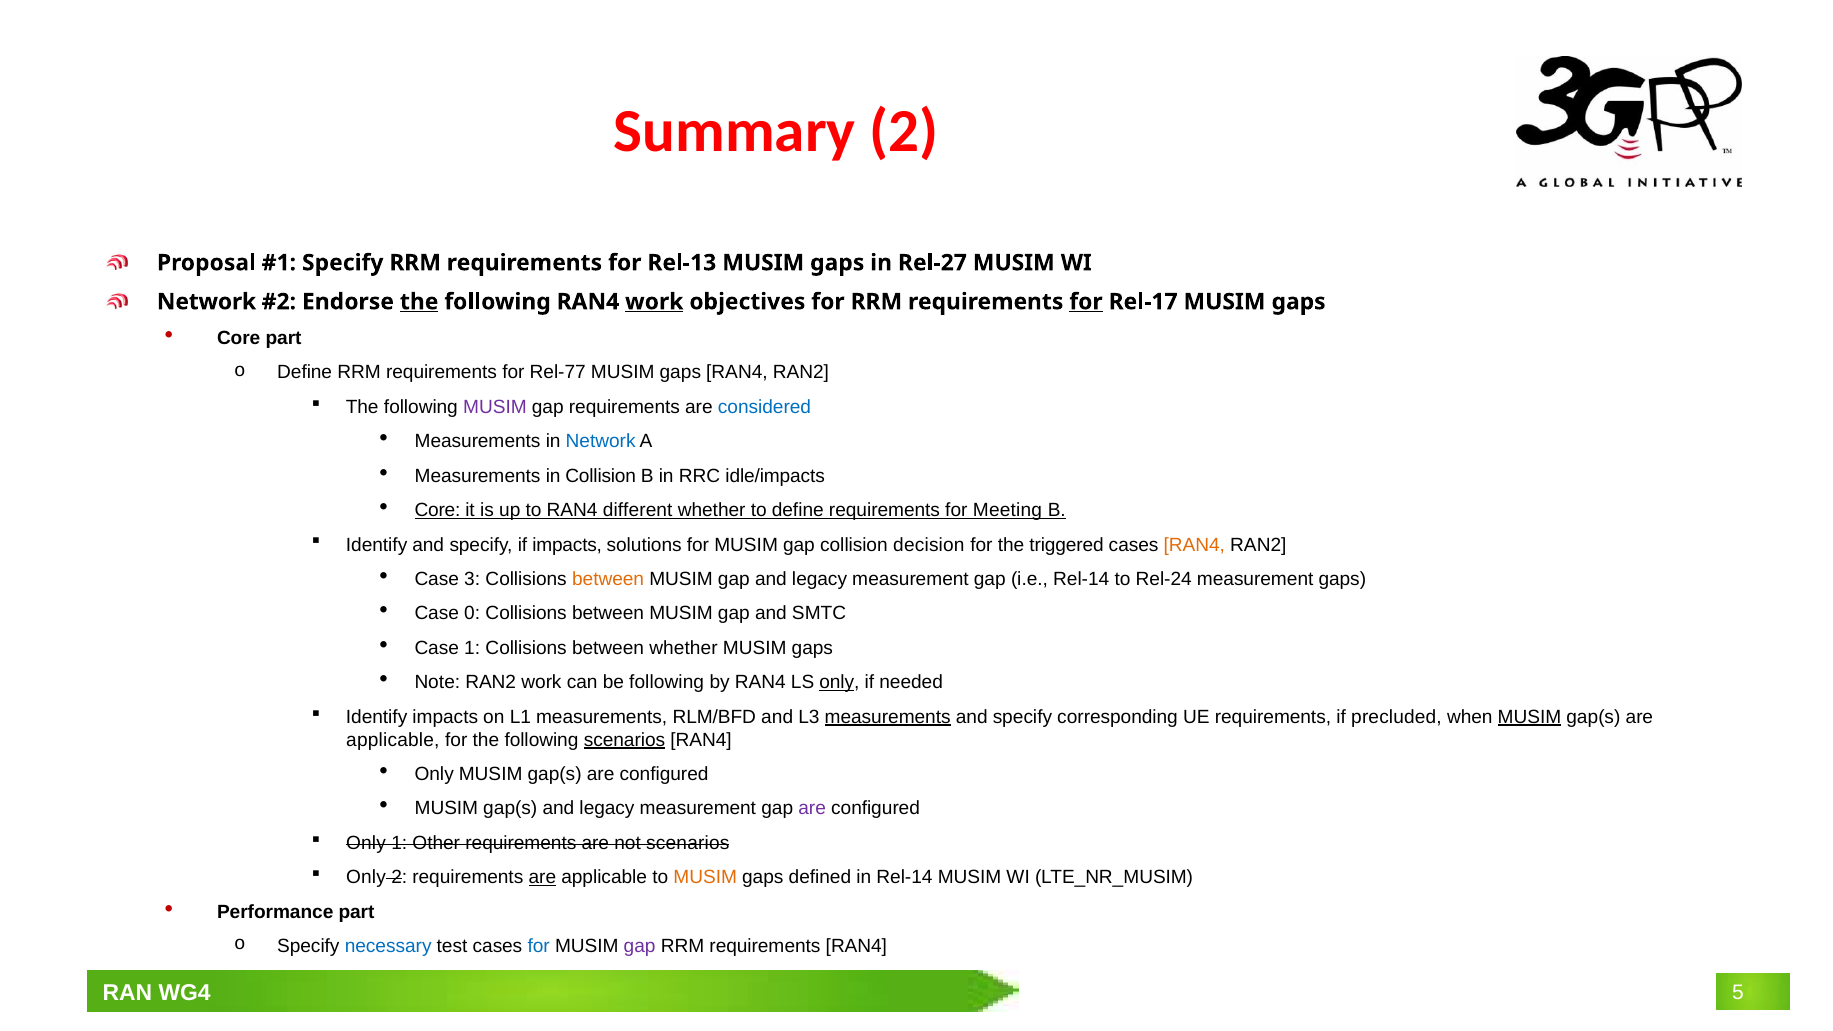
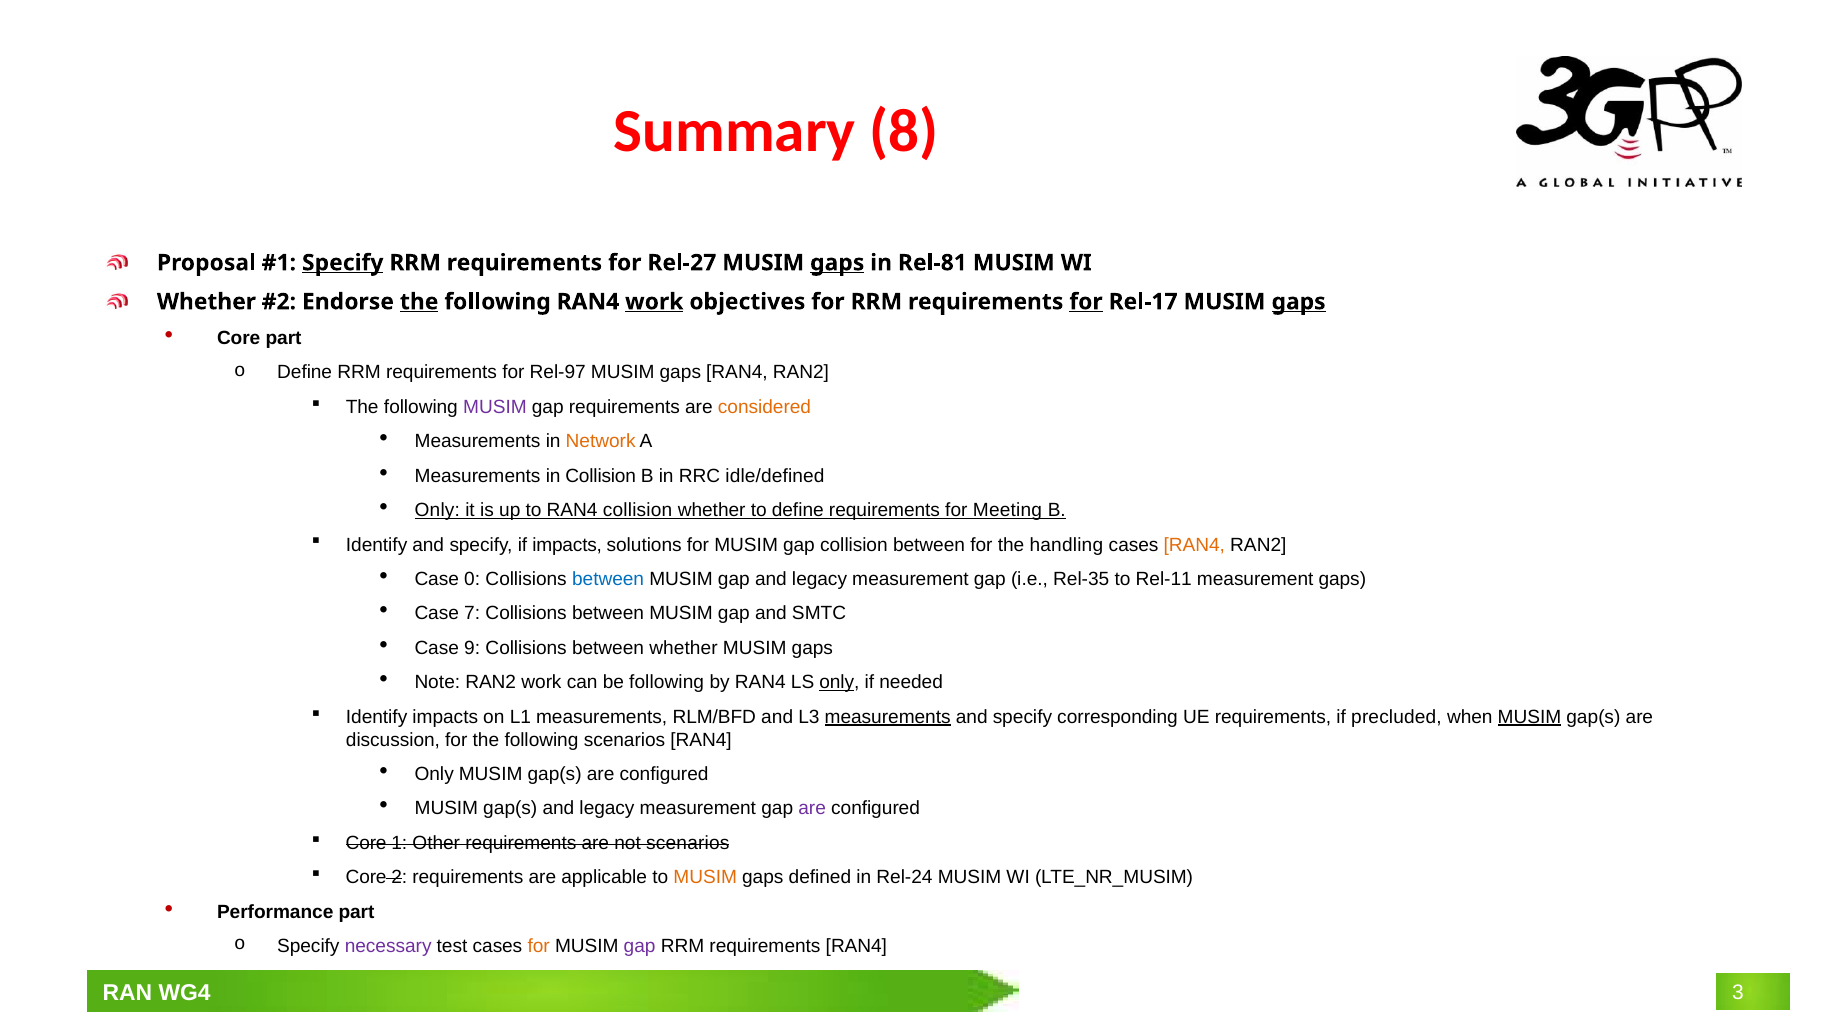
Summary 2: 2 -> 8 (904, 131)
Specify underline: none -> present (343, 263)
Rel-13: Rel-13 -> Rel-27 (682, 263)
gaps underline: none -> present (837, 263)
Rel-27: Rel-27 -> Rel-81 (932, 263)
Network: Network -> Whether (206, 302)
gaps underline: none -> present (1299, 302)
Rel-77: Rel-77 -> Rel-97 (558, 373)
considered colour: blue -> orange (764, 407)
Network colour: blue -> orange (601, 441)
idle/impacts: idle/impacts -> idle/defined (775, 476)
Core: Core -> Only (437, 510)
RAN4 different: different -> collision (638, 510)
collision decision: decision -> between (929, 545)
triggered: triggered -> handling (1066, 545)
3: 3 -> 0 (472, 579)
between colour: orange -> blue (608, 579)
i.e Rel-14: Rel-14 -> Rel-35 (1081, 579)
Rel-24: Rel-24 -> Rel-11 (1164, 579)
0: 0 -> 7 (472, 614)
Case 1: 1 -> 9 (472, 648)
applicable: applicable -> discussion (393, 740)
scenarios underline: present -> none (624, 740)
Only: Only -> Core (366, 843)
Only: Only -> Core (366, 877)
are underline: present -> none (542, 877)
in Rel-14: Rel-14 -> Rel-24 (904, 877)
necessary colour: blue -> purple (388, 946)
for colour: blue -> orange (539, 946)
5: 5 -> 3 (1738, 993)
